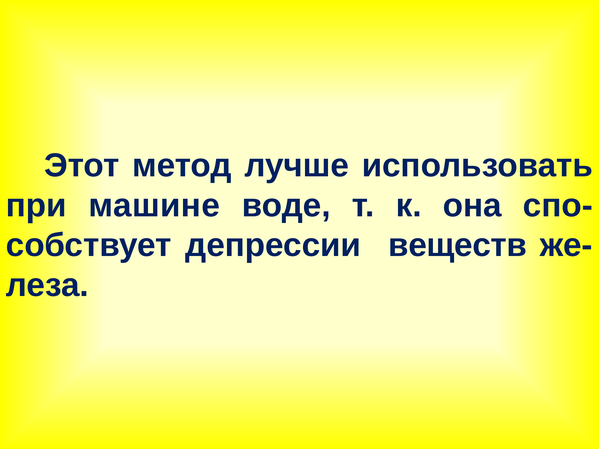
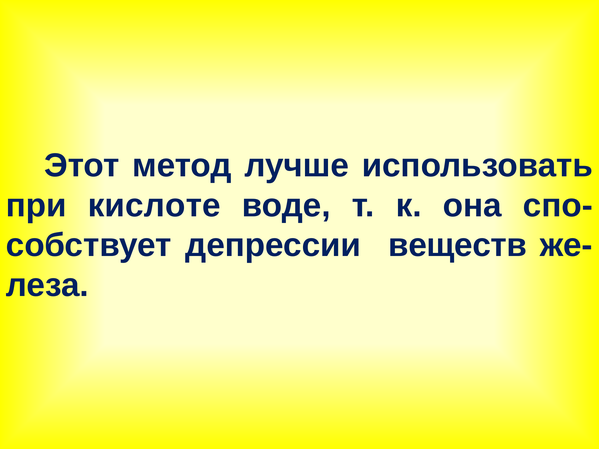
машине: машине -> кислоте (154, 206)
